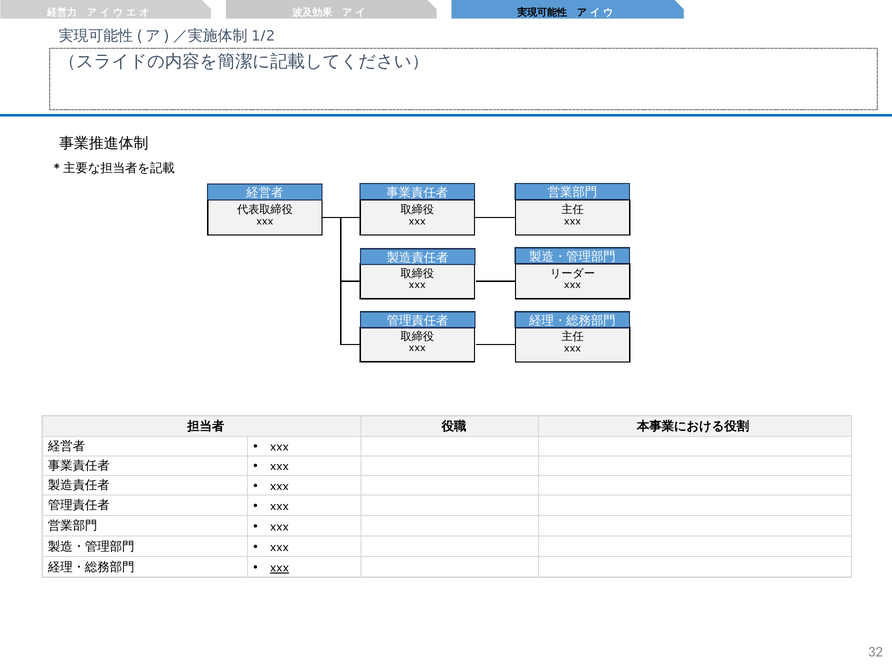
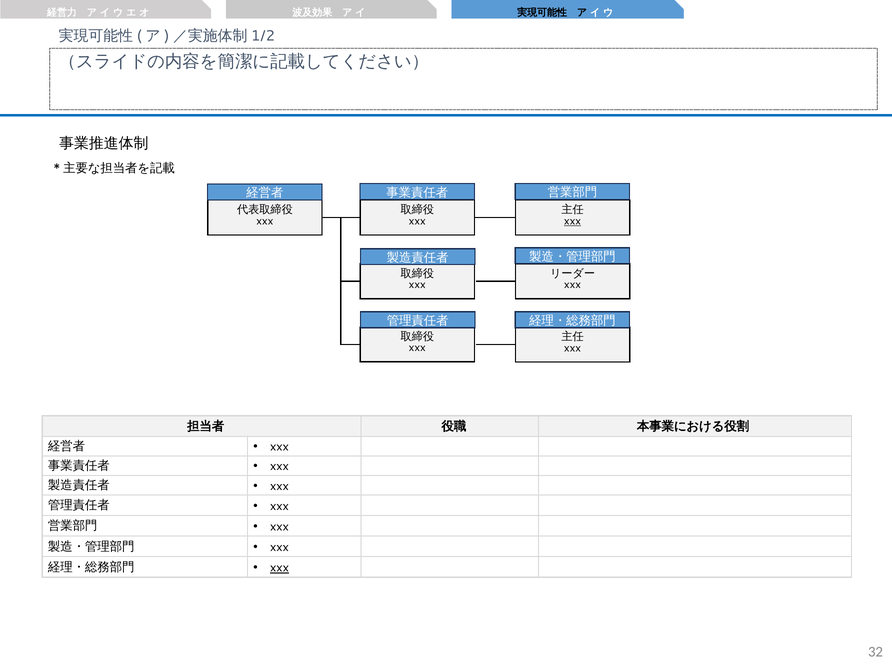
xxx underline: none -> present (573, 221)
